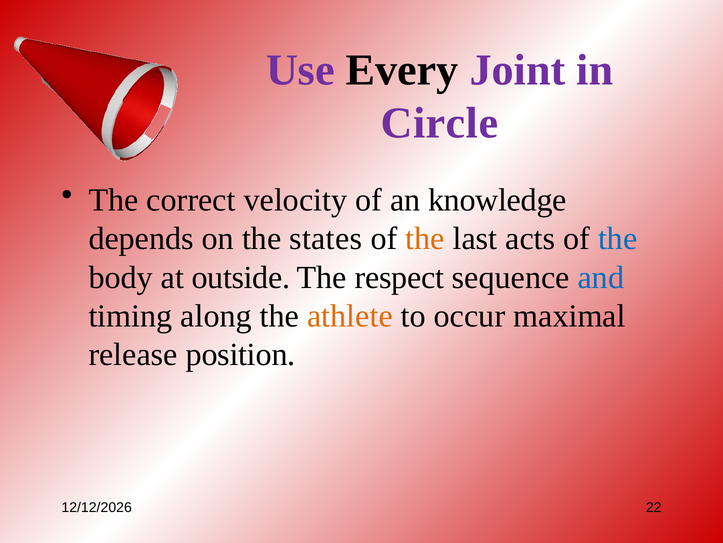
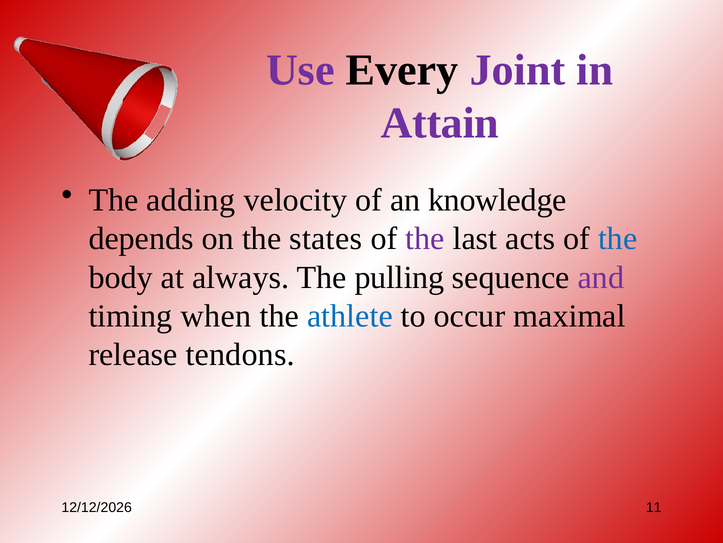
Circle: Circle -> Attain (440, 123)
correct: correct -> adding (191, 200)
the colour: orange -> purple (425, 238)
outside: outside -> always (241, 277)
respect: respect -> pulling (399, 277)
and colour: blue -> purple (601, 277)
along: along -> when (216, 316)
athlete colour: orange -> blue (350, 316)
position: position -> tendons (240, 354)
22: 22 -> 11 (654, 507)
